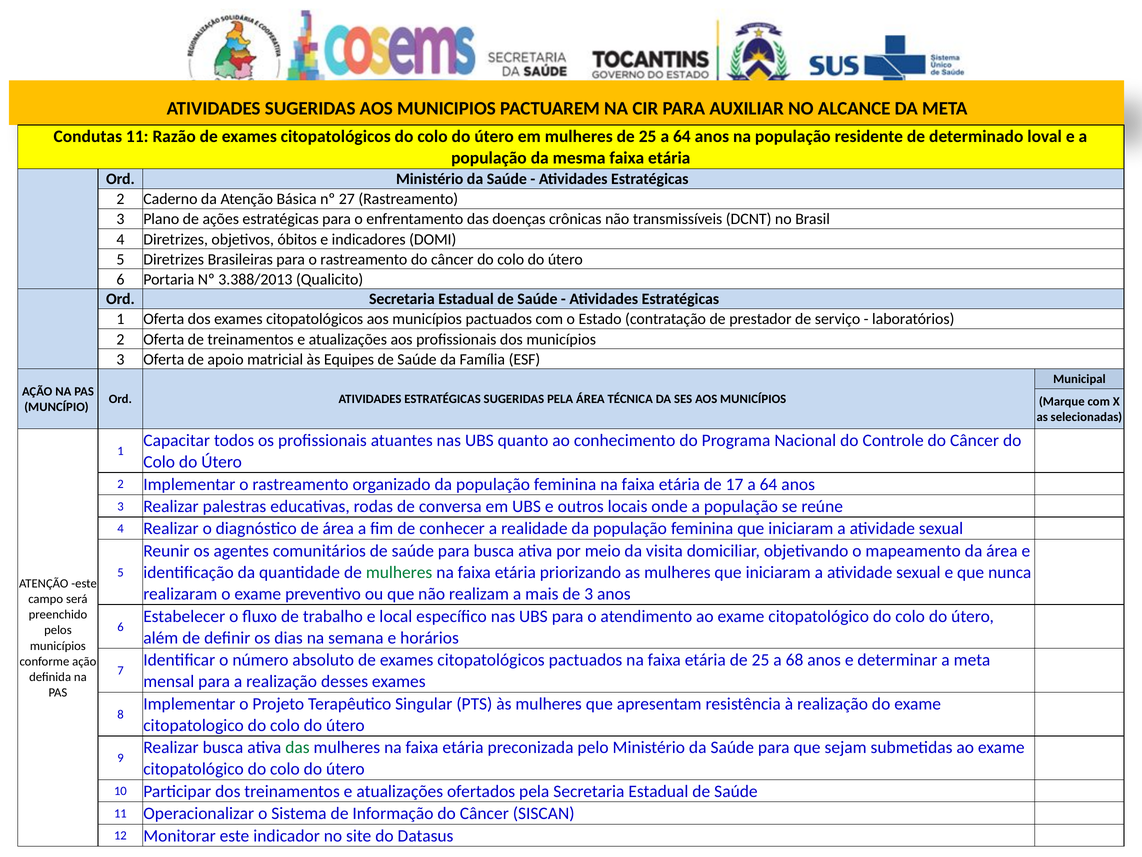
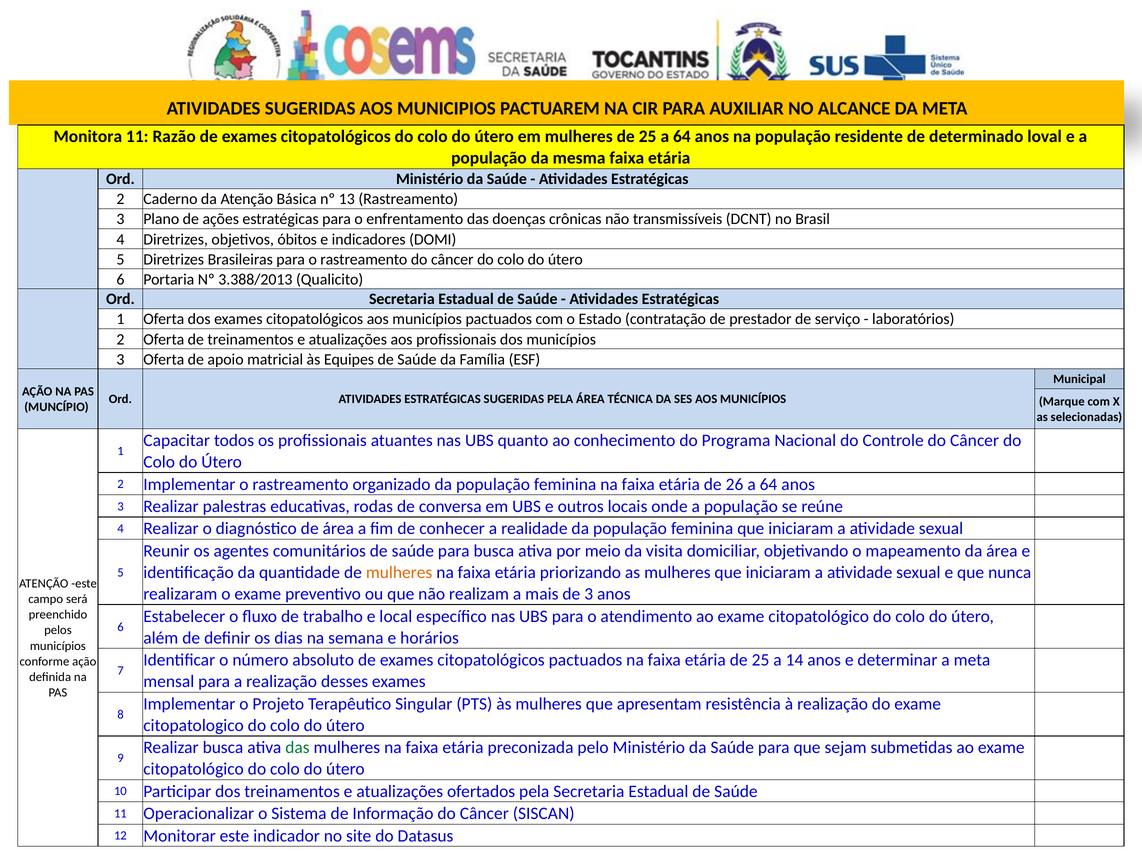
Condutas: Condutas -> Monitora (88, 137)
27: 27 -> 13 (347, 199)
17: 17 -> 26 (735, 484)
mulheres colour: green -> orange (399, 572)
68: 68 -> 14 (795, 660)
